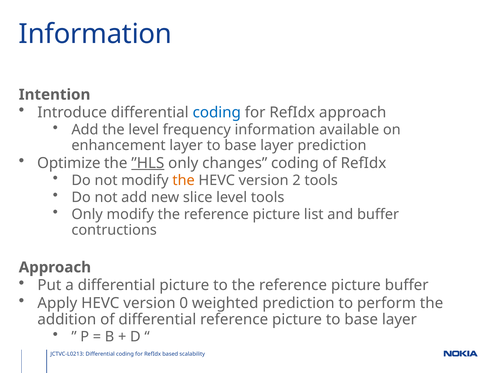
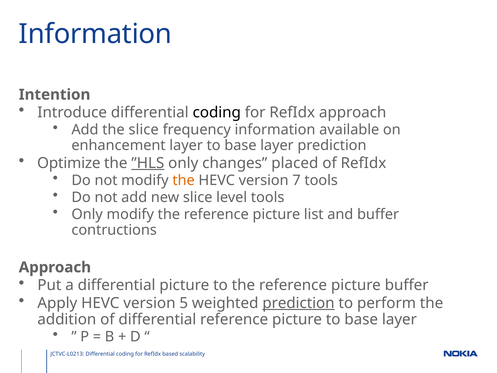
coding colour: blue -> black (217, 112)
the level: level -> slice (144, 130)
changes coding: coding -> placed (295, 163)
2: 2 -> 7 (297, 180)
0: 0 -> 5 (184, 303)
prediction underline: none -> present (298, 303)
